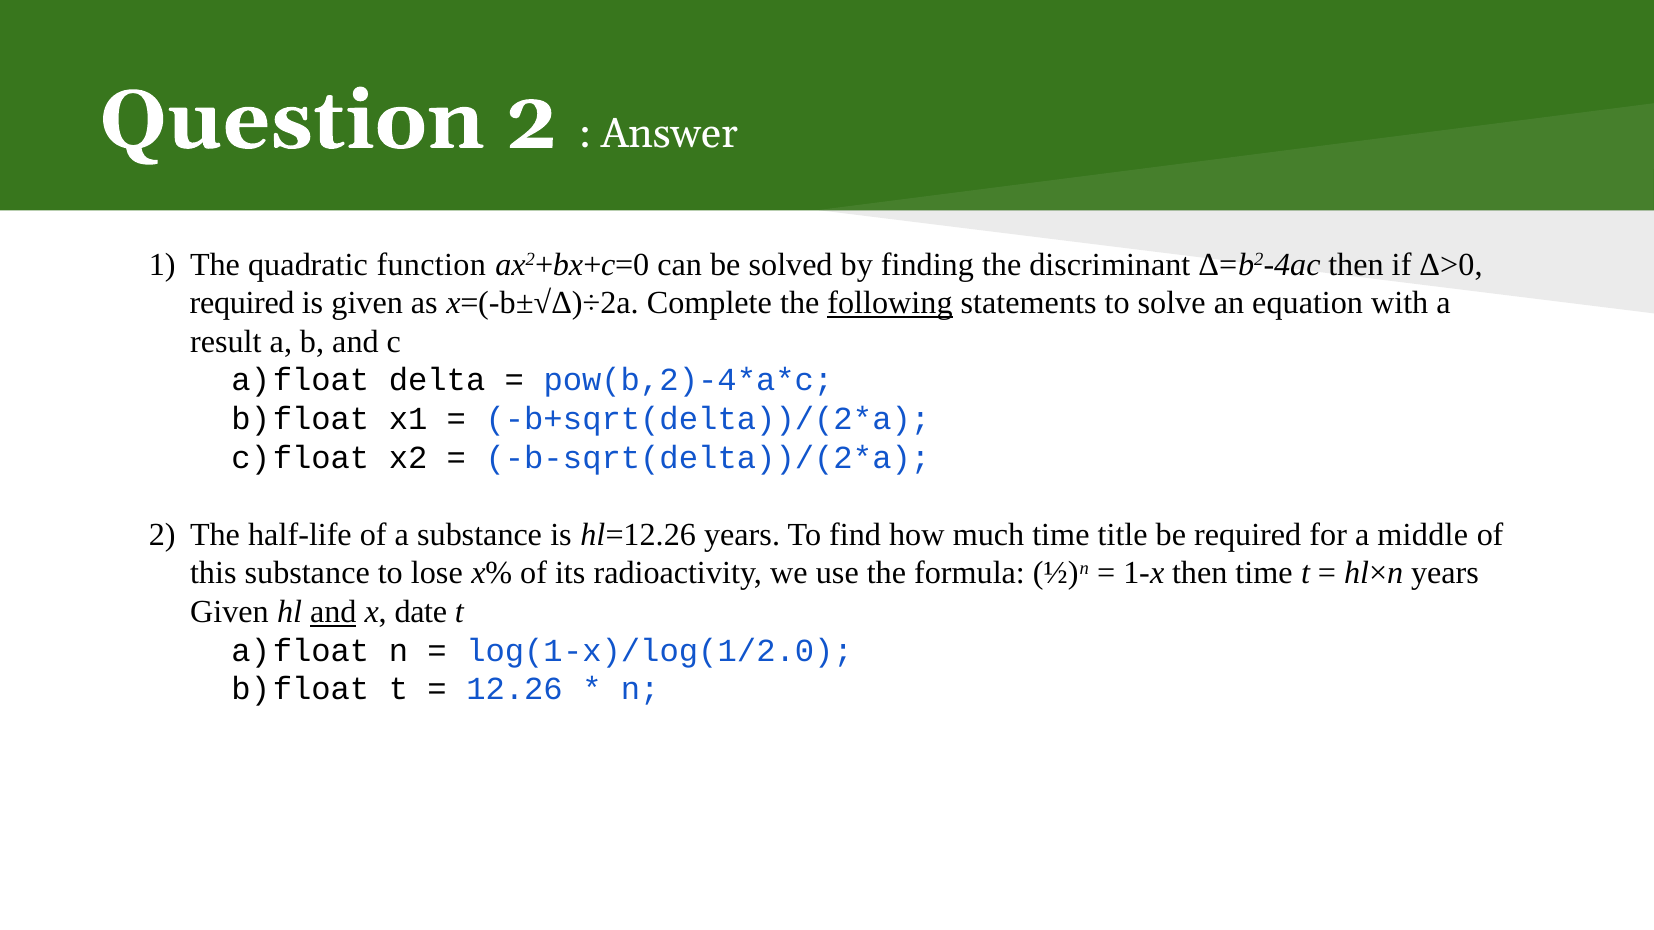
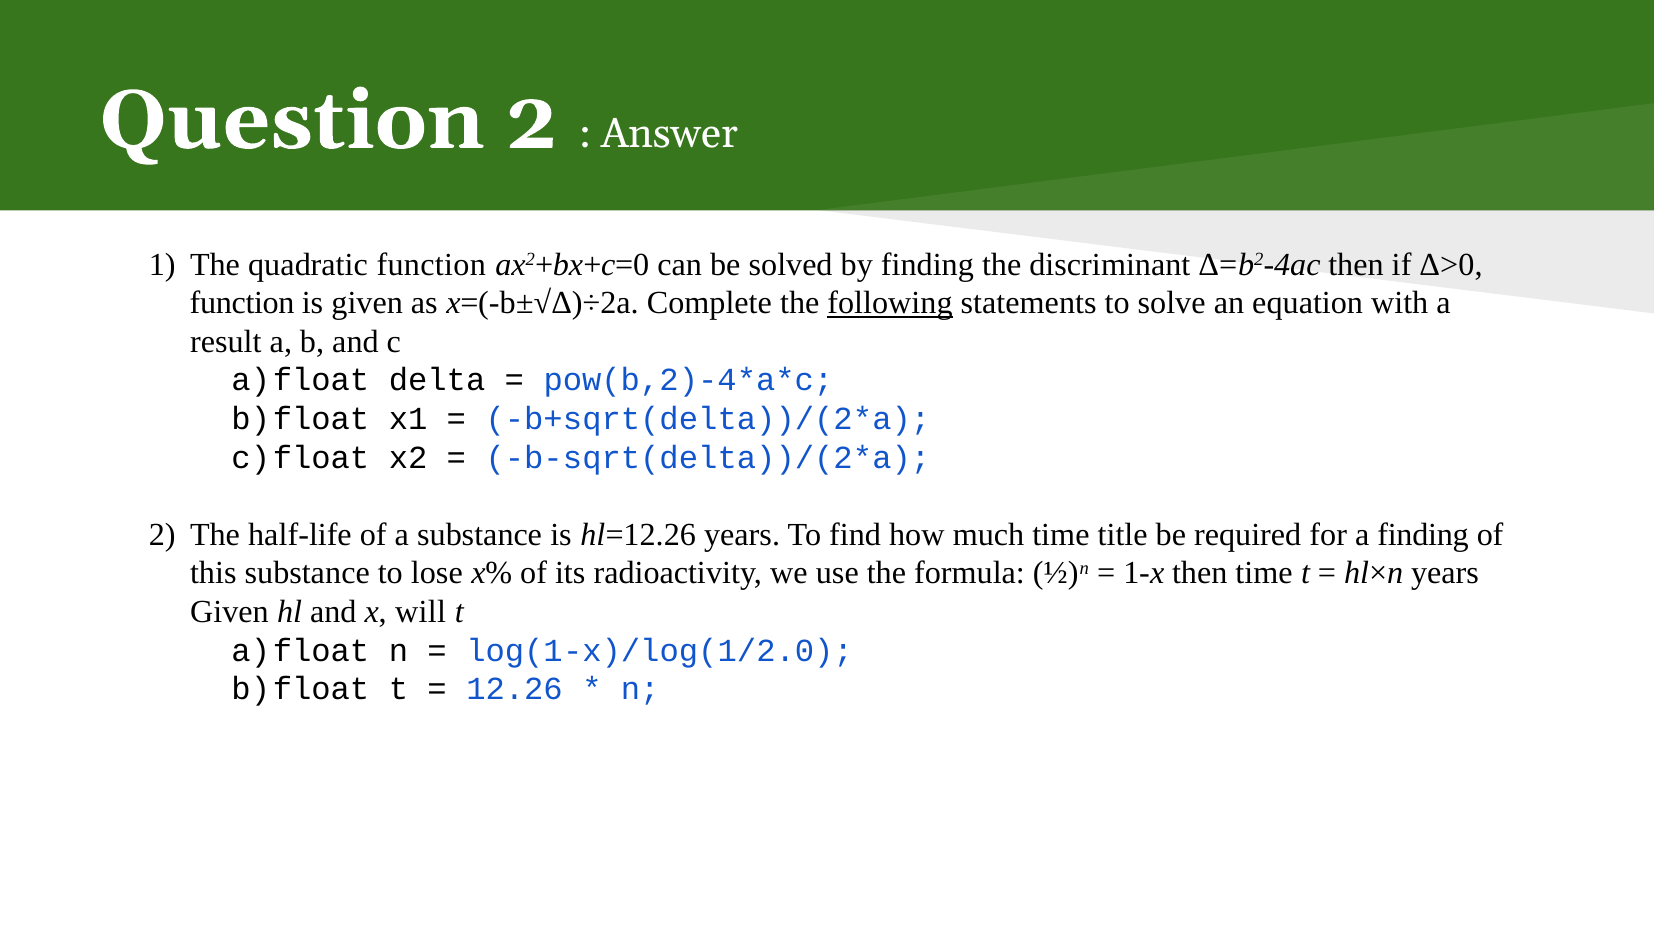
required: required -> function (242, 303)
a middle: middle -> finding (1423, 535)
and underline: present -> none (333, 612)
date: date -> will (420, 612)
